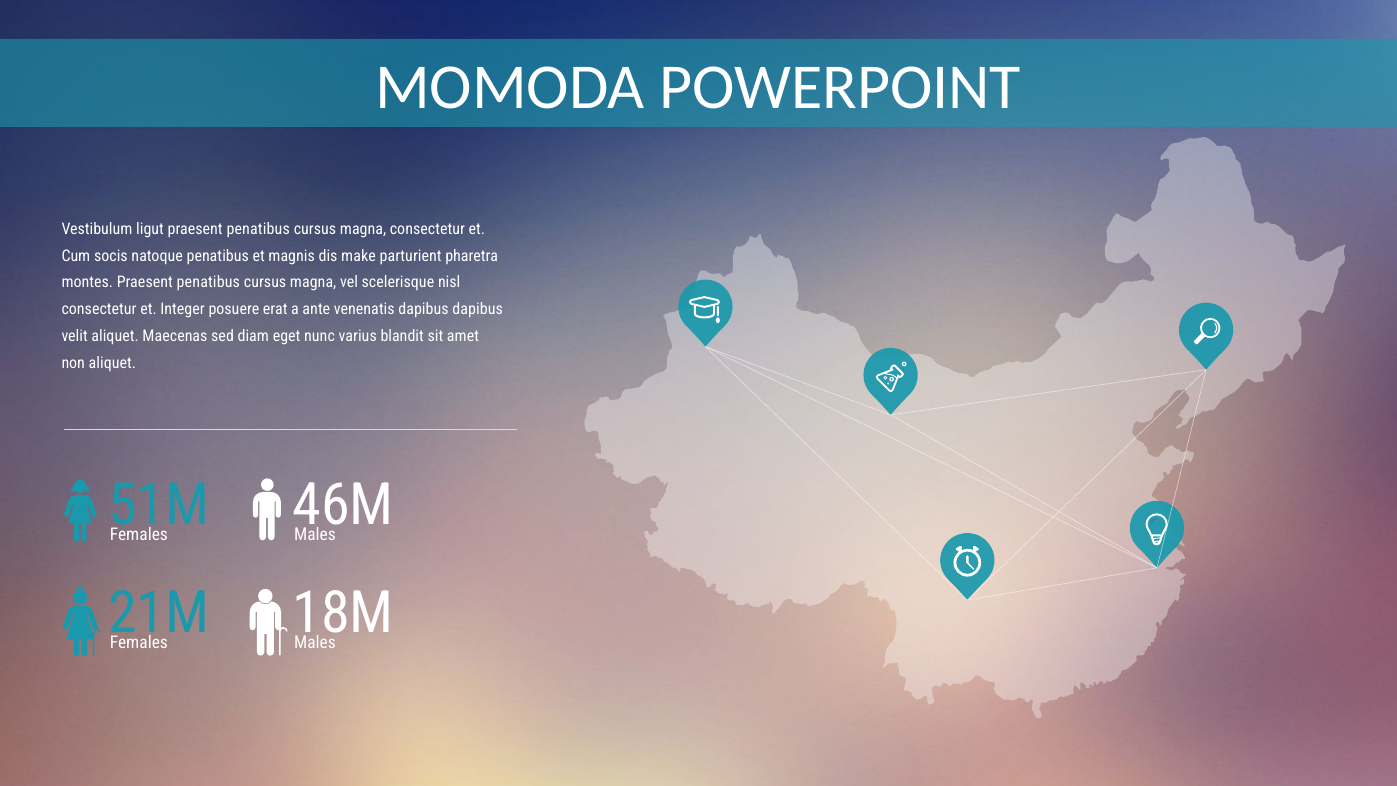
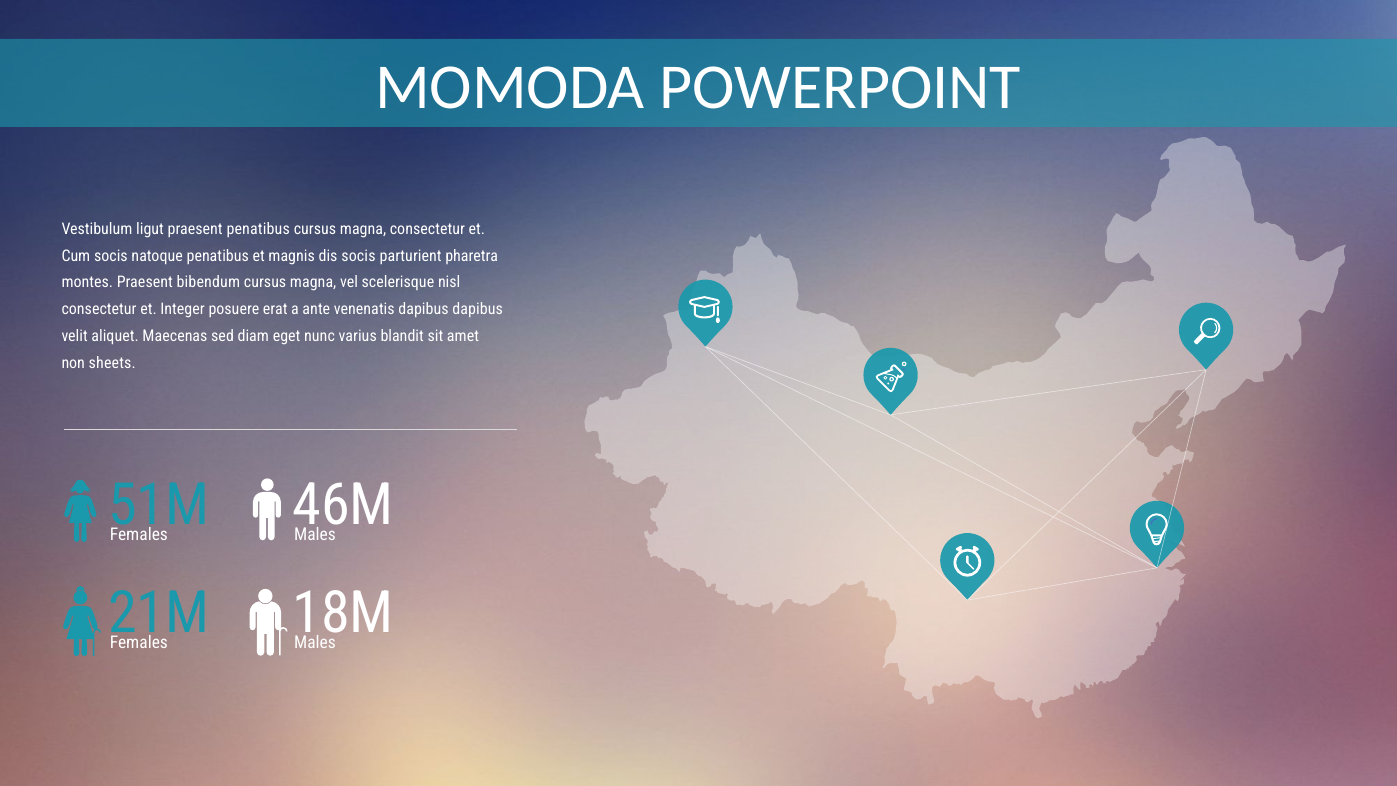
dis make: make -> socis (358, 256)
montes Praesent penatibus: penatibus -> bibendum (208, 283)
non aliquet: aliquet -> sheets (112, 363)
